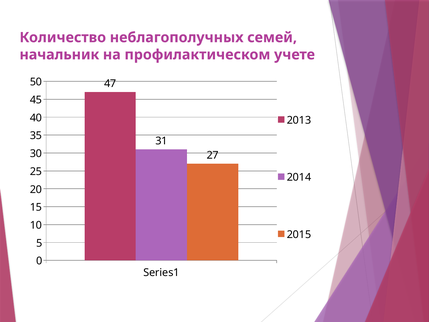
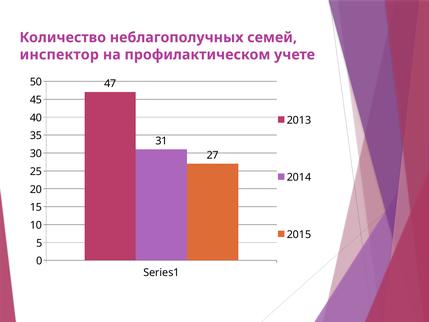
начальник: начальник -> инспектор (59, 55)
